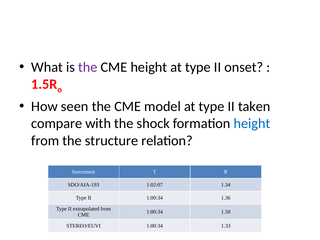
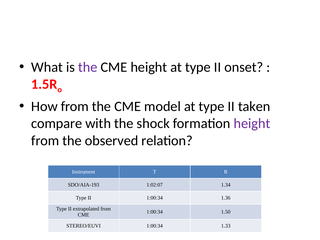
How seen: seen -> from (75, 106)
height colour: blue -> purple (252, 124)
structure: structure -> observed (112, 141)
